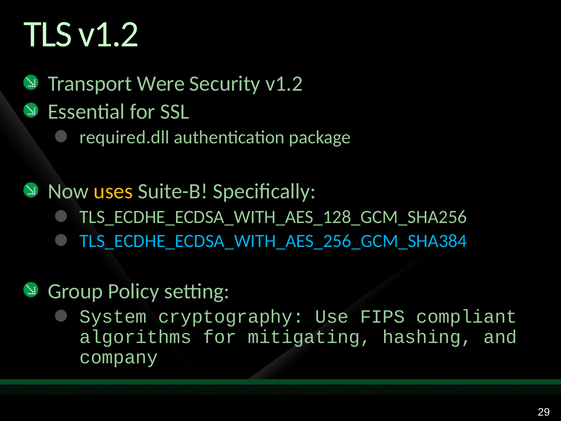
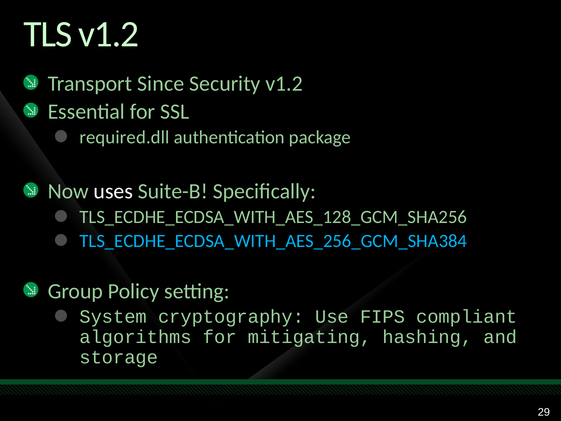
Were: Were -> Since (161, 84)
uses colour: yellow -> white (113, 191)
company: company -> storage (119, 357)
